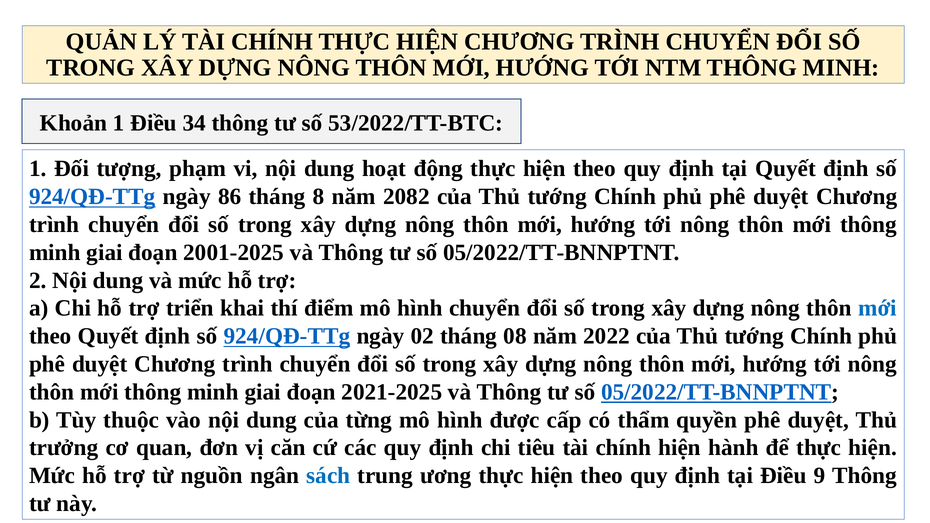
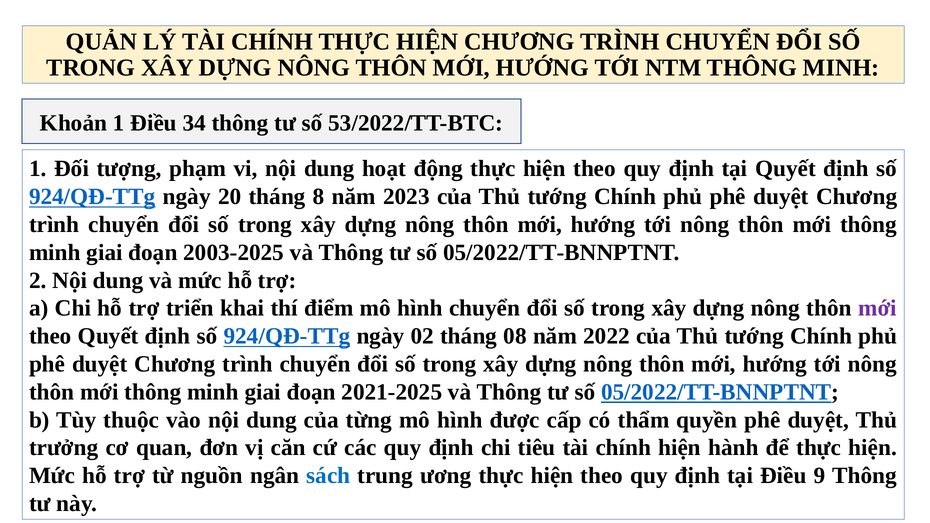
86: 86 -> 20 (230, 197)
2082: 2082 -> 2023 (406, 197)
2001-2025: 2001-2025 -> 2003-2025 (234, 253)
mới colour: blue -> purple (878, 308)
